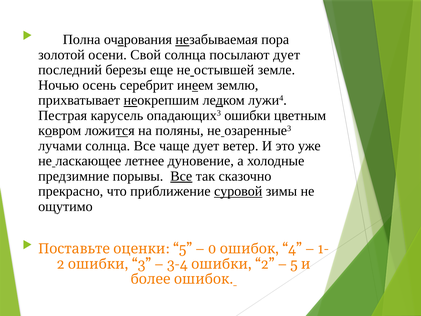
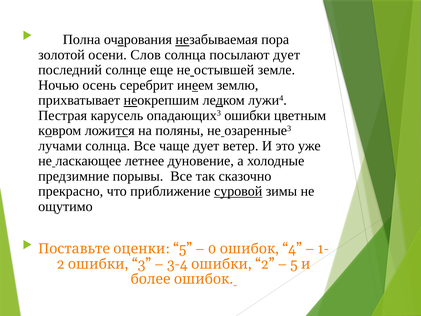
Свой: Свой -> Слов (146, 55)
березы: березы -> солнце (126, 70)
Все underline: present -> none (181, 176)
